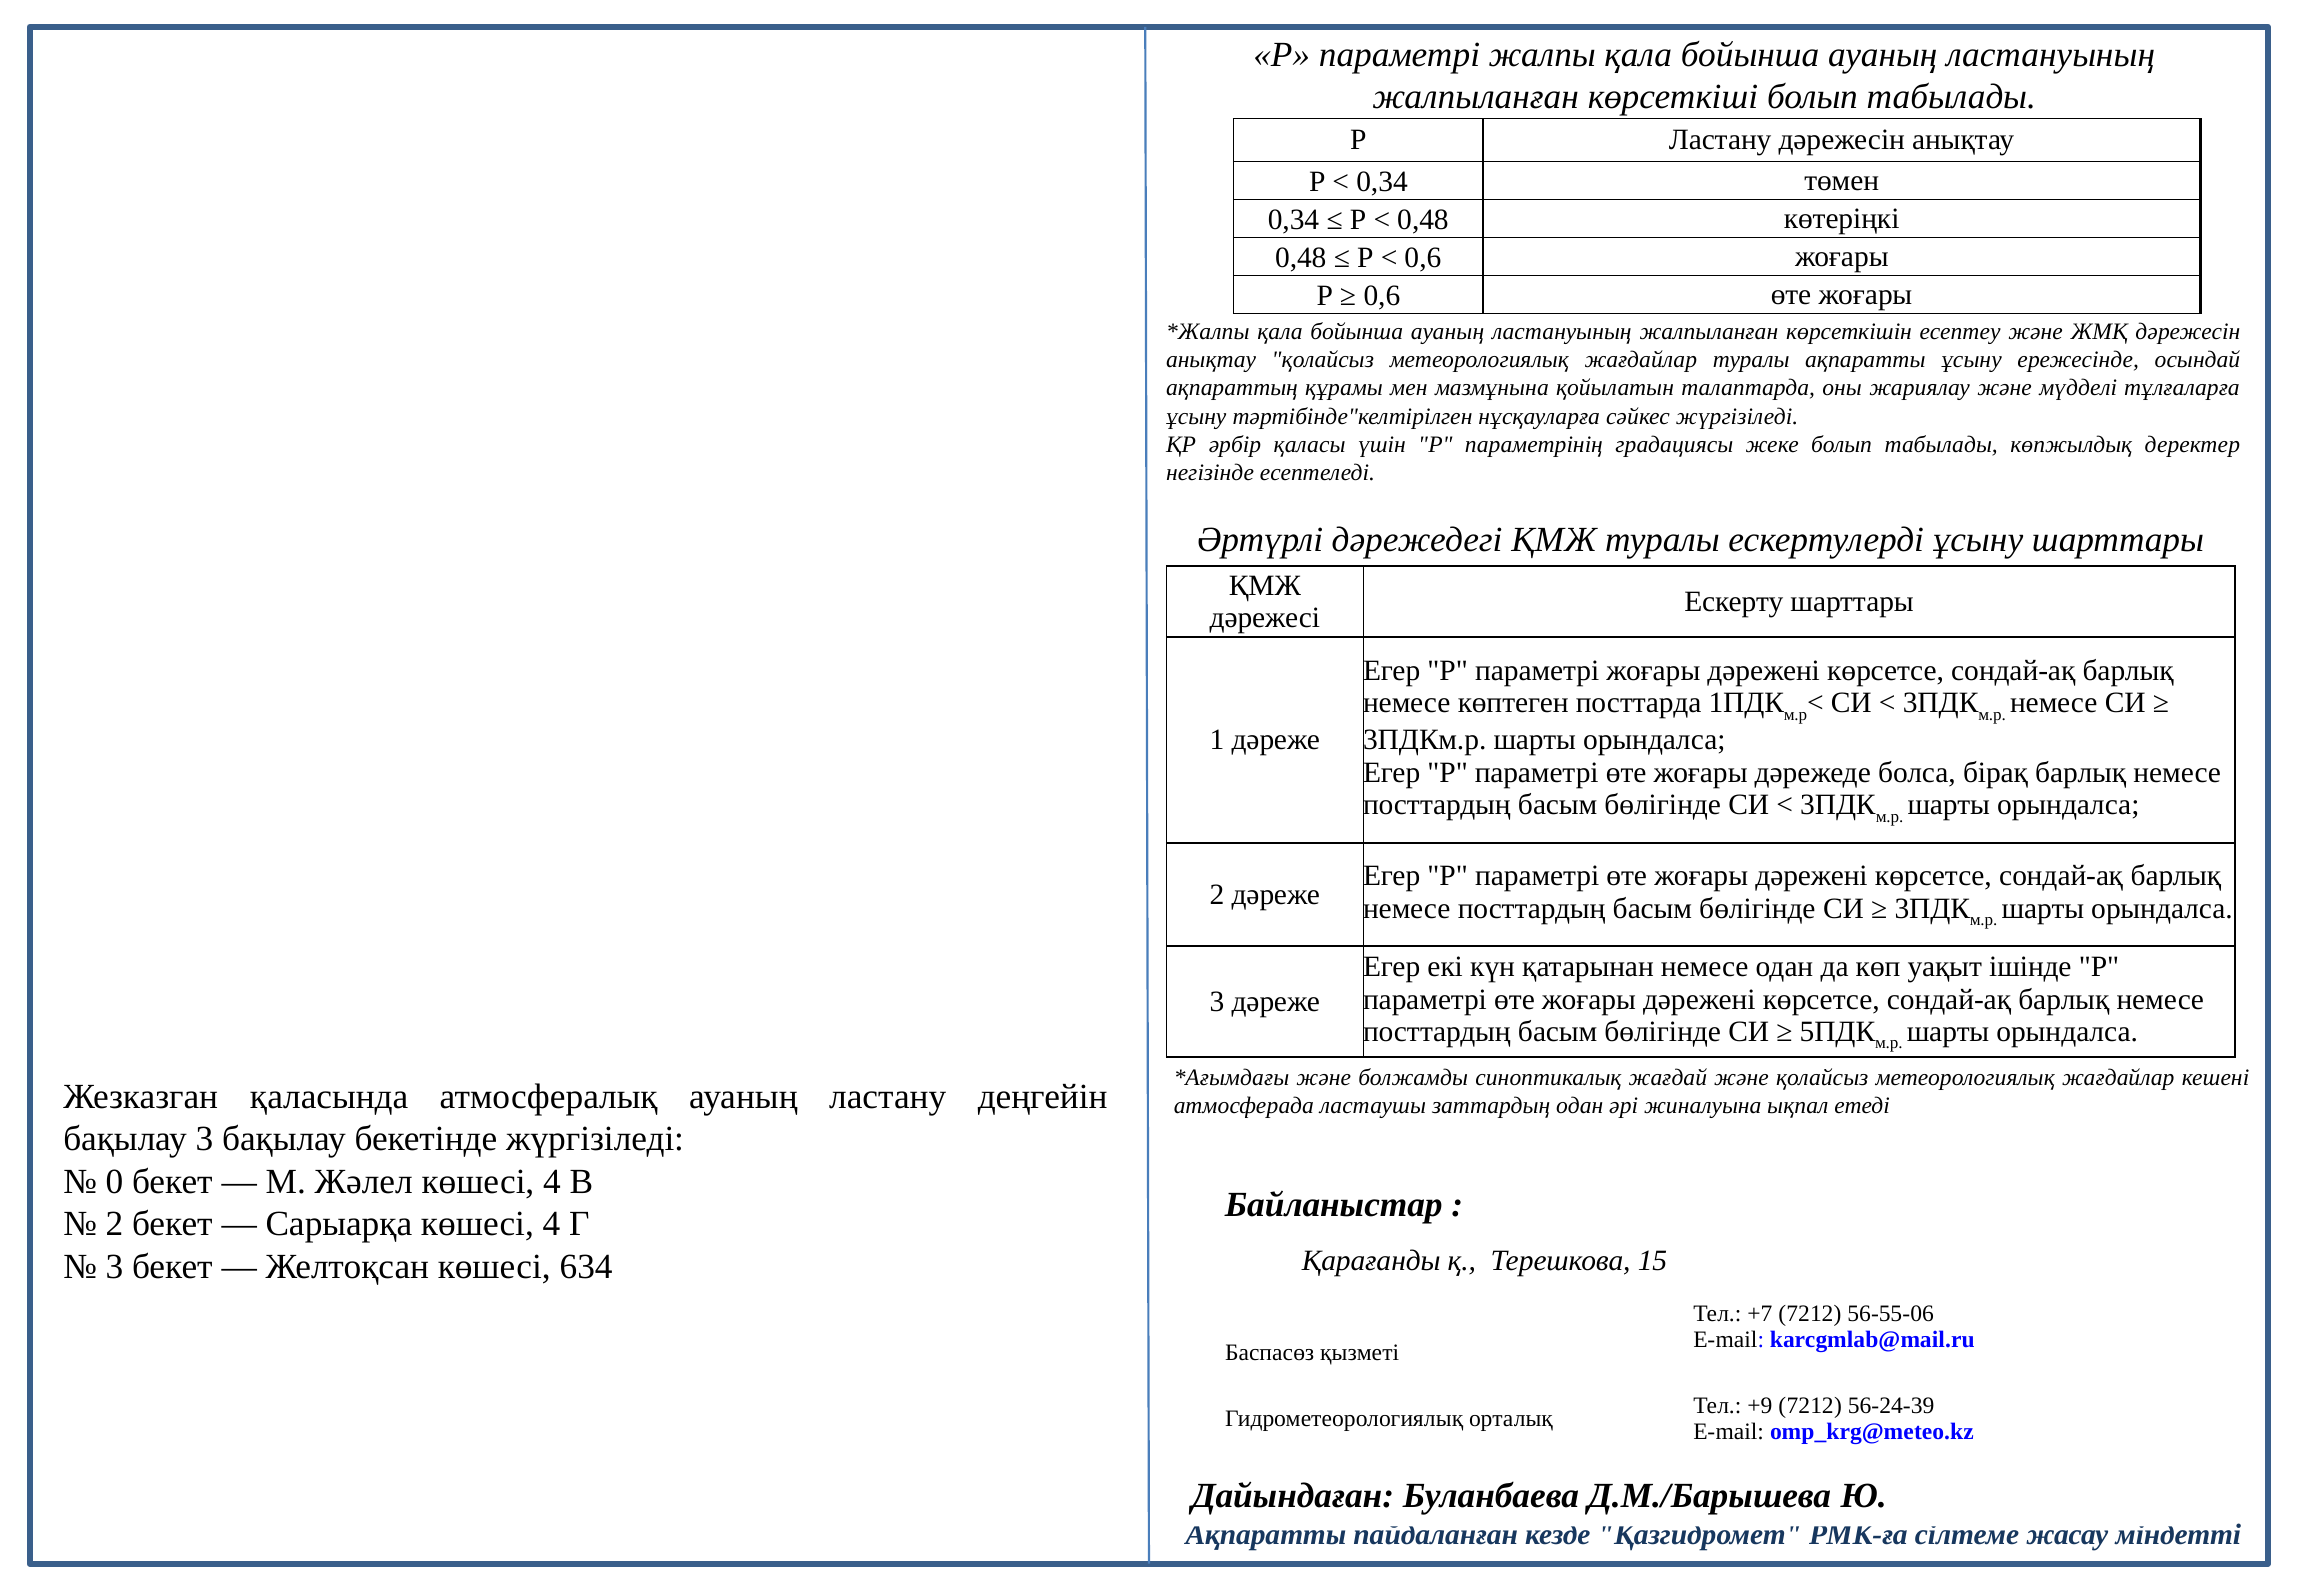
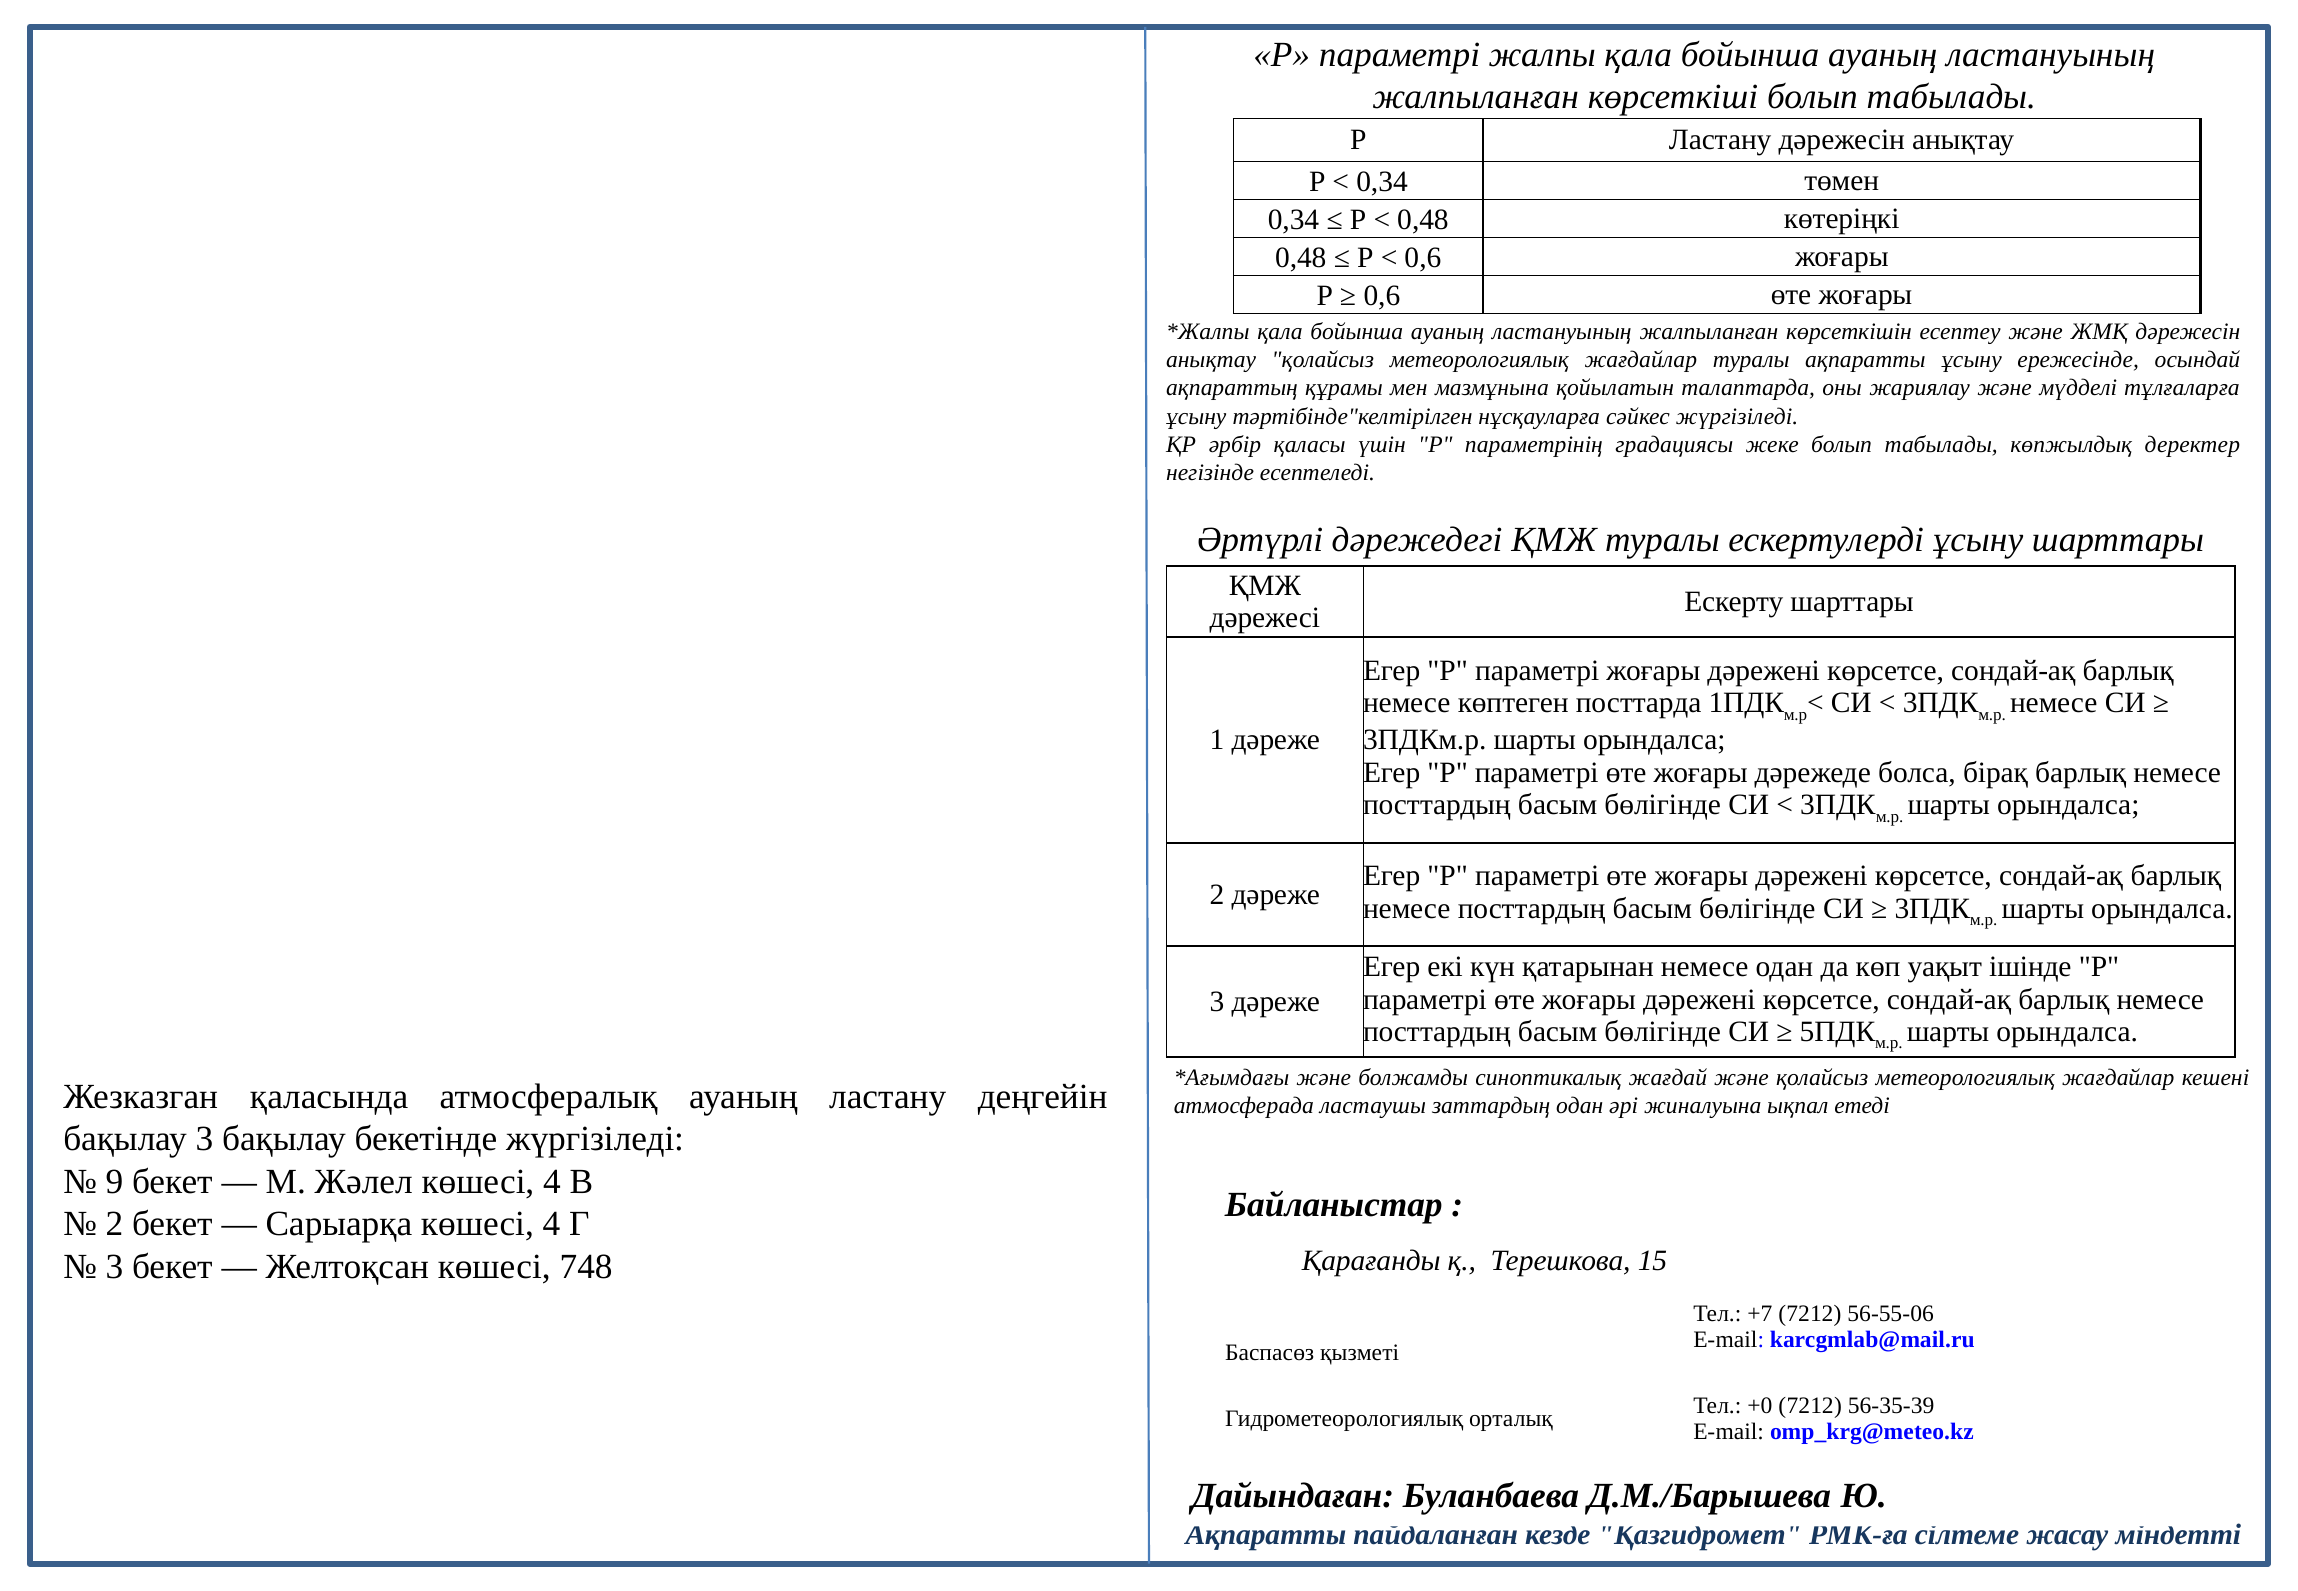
0: 0 -> 9 (115, 1182)
634: 634 -> 748 (586, 1266)
+9: +9 -> +0 (1760, 1405)
56-24-39: 56-24-39 -> 56-35-39 (1891, 1405)
